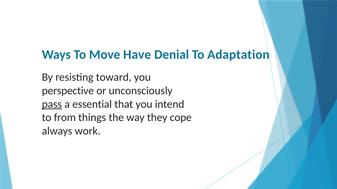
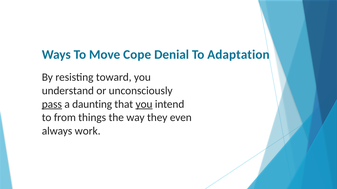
Have: Have -> Cope (137, 55)
perspective: perspective -> understand (68, 91)
essential: essential -> daunting (92, 104)
you underline: none -> present (144, 104)
cope: cope -> even (181, 118)
